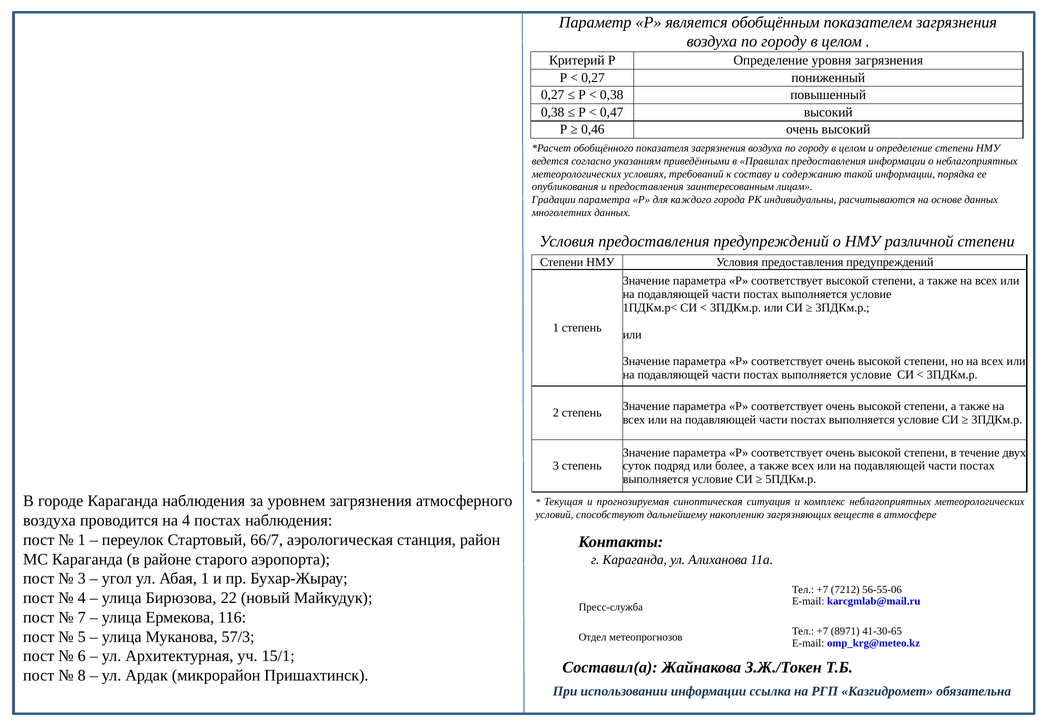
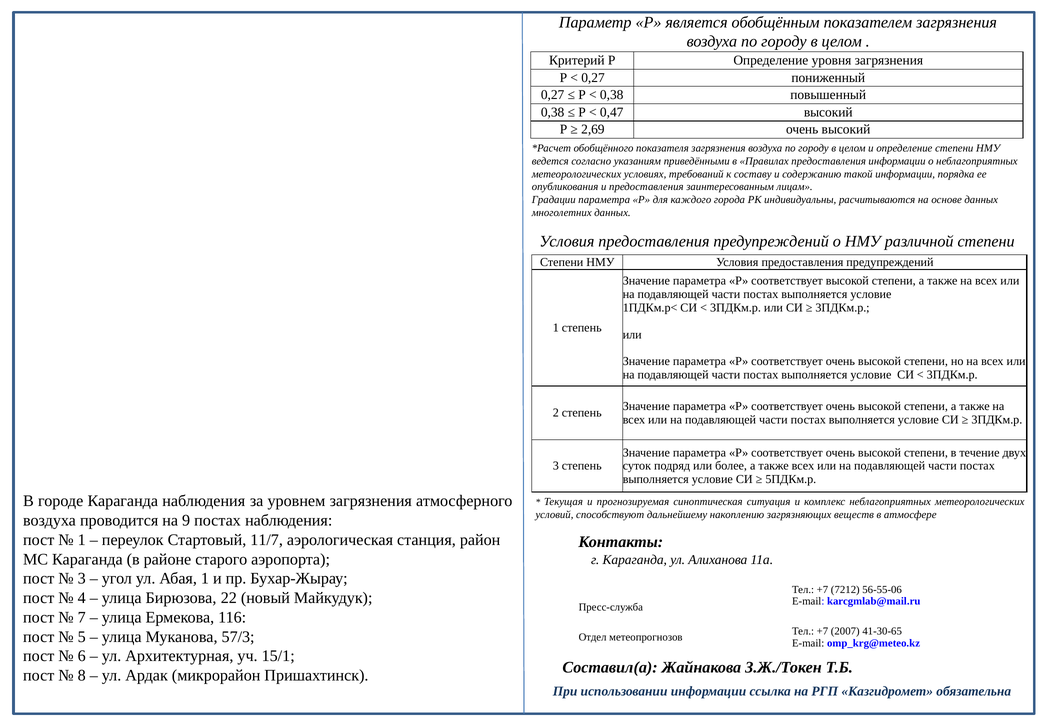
0,46: 0,46 -> 2,69 (593, 129)
на 4: 4 -> 9 (186, 520)
66/7: 66/7 -> 11/7 (267, 540)
8971: 8971 -> 2007 (845, 631)
